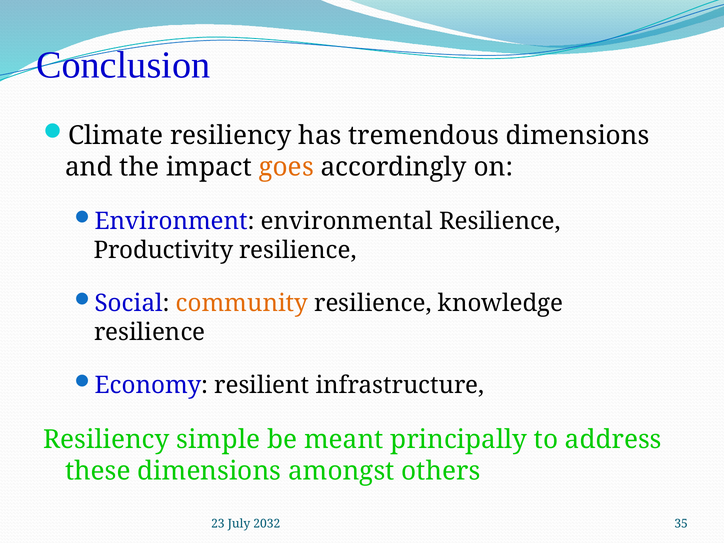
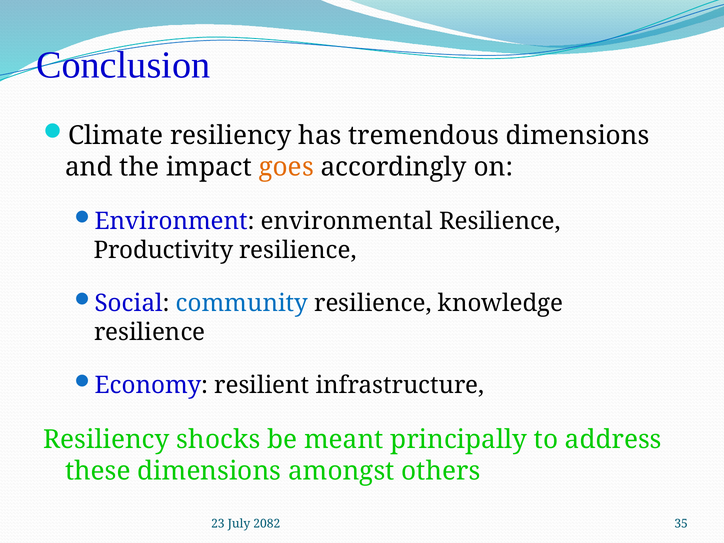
community colour: orange -> blue (242, 303)
simple: simple -> shocks (218, 440)
2032: 2032 -> 2082 (267, 524)
